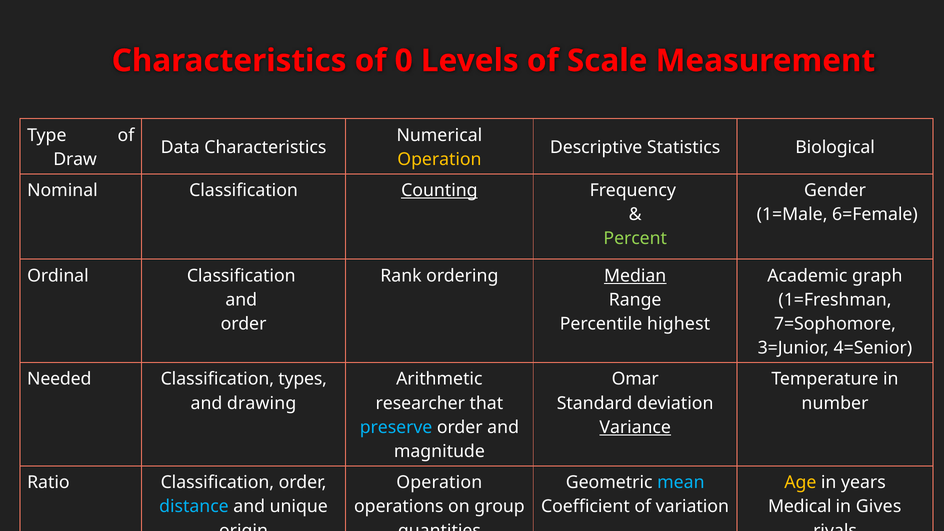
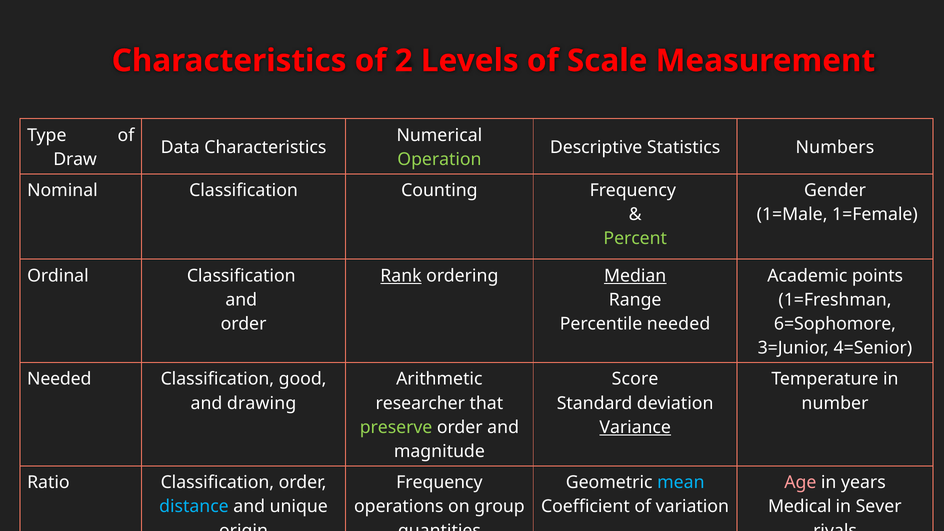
0: 0 -> 2 (404, 61)
Biological: Biological -> Numbers (835, 147)
Operation colour: yellow -> light green (439, 159)
Counting underline: present -> none (439, 190)
6=Female: 6=Female -> 1=Female (875, 215)
Rank underline: none -> present (401, 276)
graph: graph -> points (877, 276)
Percentile highest: highest -> needed (679, 324)
7=Sophomore: 7=Sophomore -> 6=Sophomore (835, 324)
types: types -> good (303, 379)
Omar: Omar -> Score (635, 379)
preserve colour: light blue -> light green (396, 427)
Operation: Operation -> Frequency (439, 483)
Age colour: yellow -> pink (800, 483)
Gives: Gives -> Sever (879, 507)
